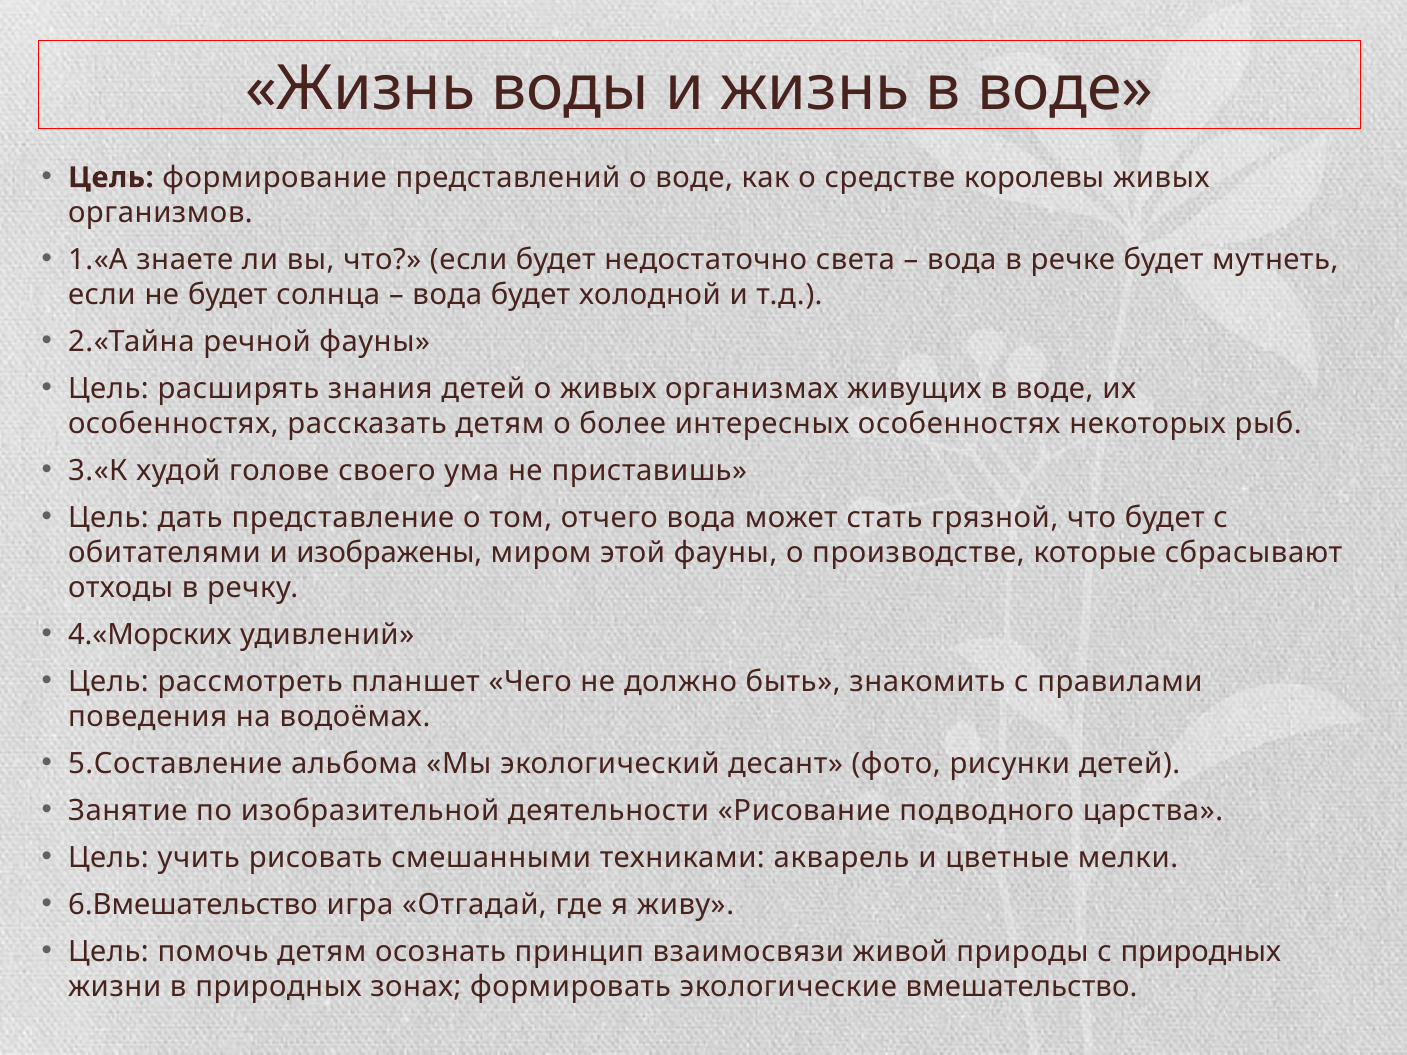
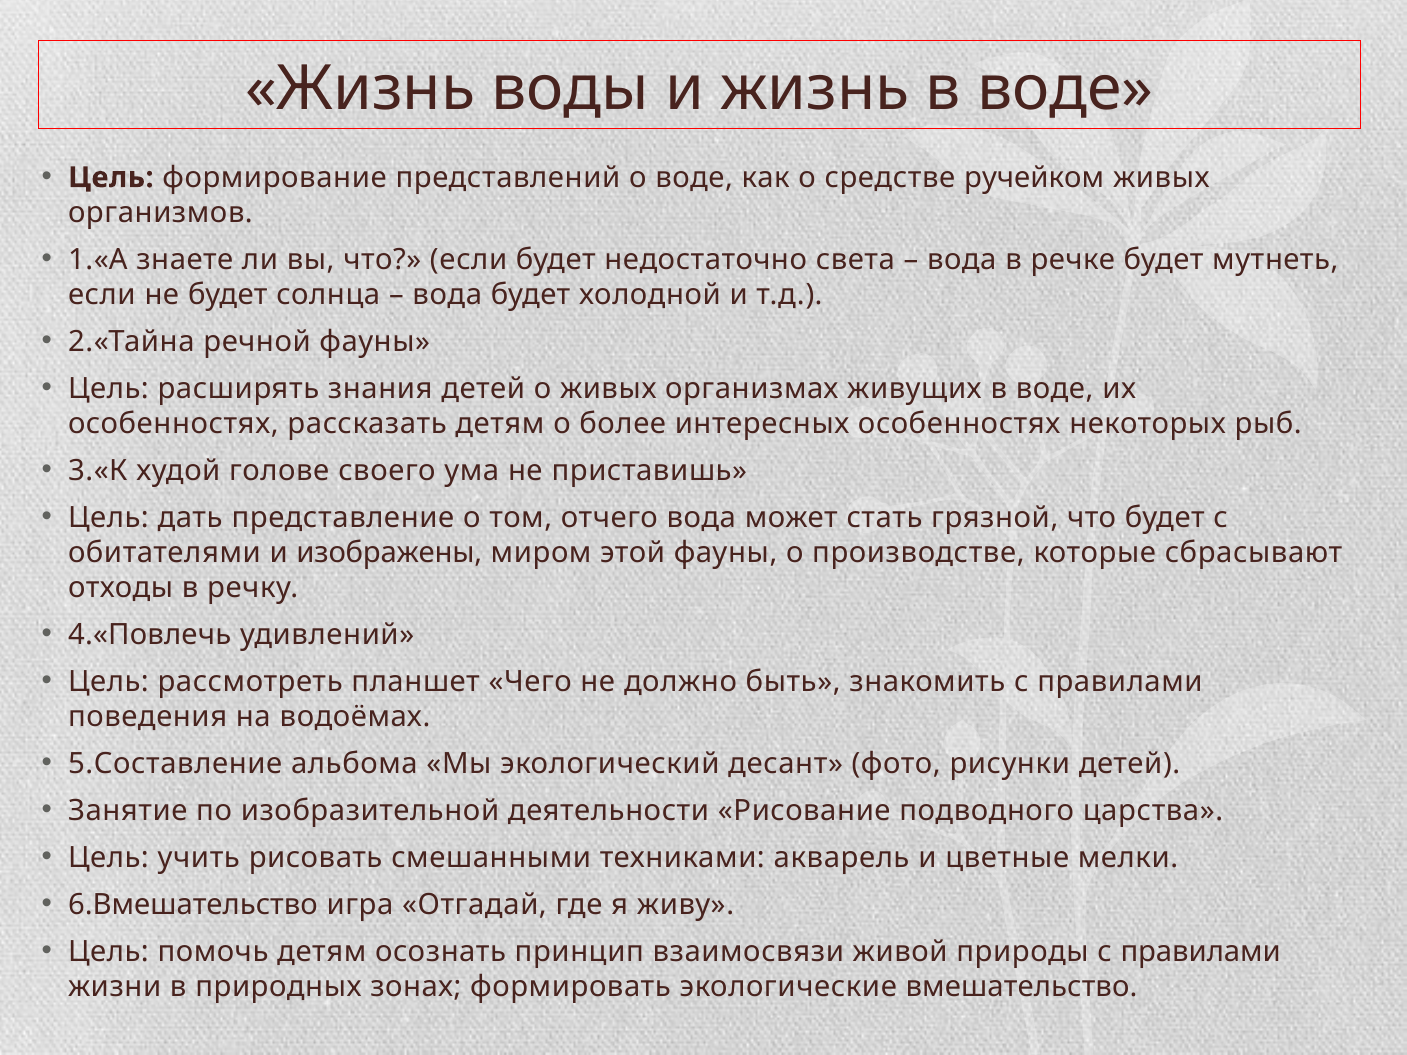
королевы: королевы -> ручейком (1034, 178)
4.«Морских: 4.«Морских -> 4.«Повлечь (150, 635)
природы с природных: природных -> правилами (1201, 952)
